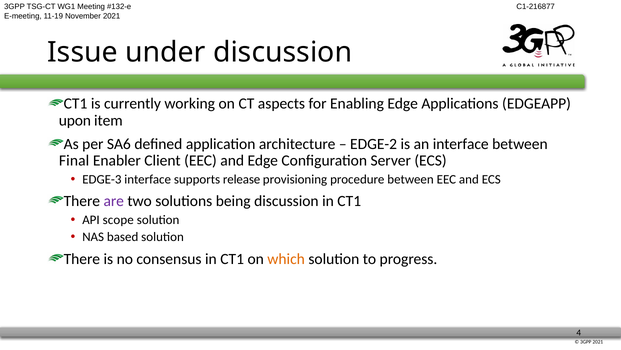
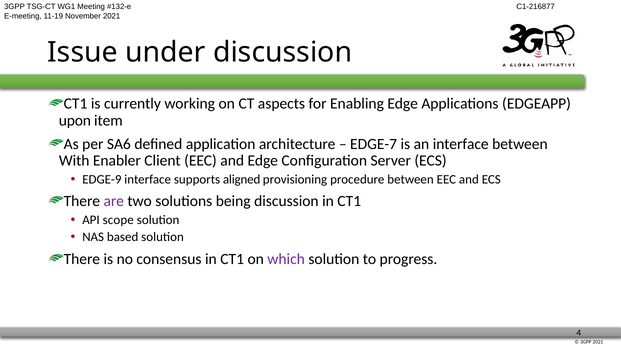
EDGE-2: EDGE-2 -> EDGE-7 (374, 144)
Final: Final -> With (74, 160)
EDGE-3: EDGE-3 -> EDGE-9 (102, 179)
release: release -> aligned (242, 179)
which colour: orange -> purple (286, 258)
